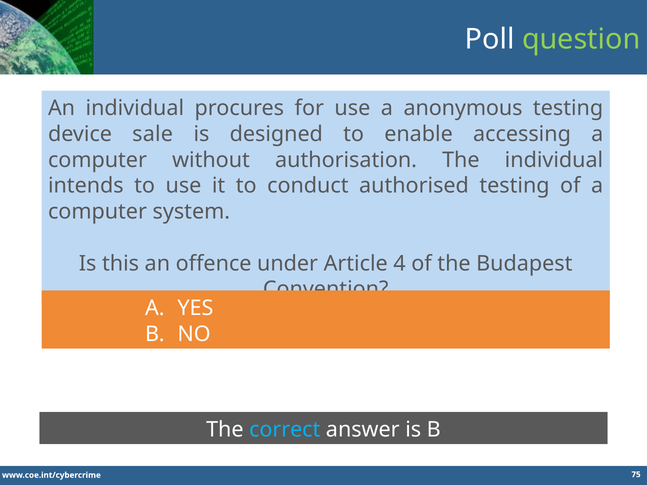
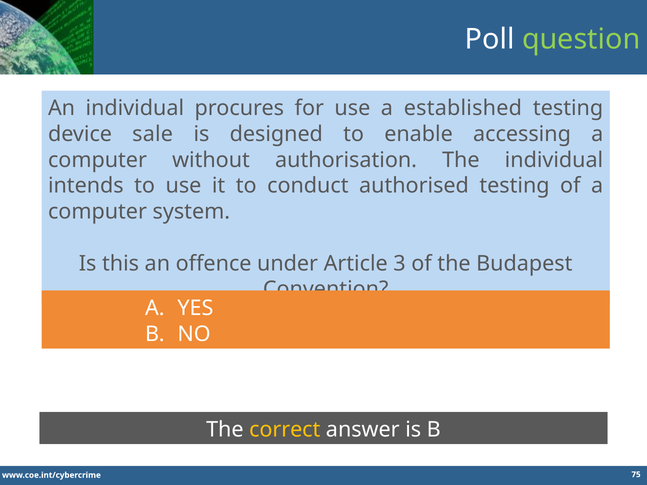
anonymous: anonymous -> established (463, 108)
4: 4 -> 3 (399, 264)
correct colour: light blue -> yellow (285, 430)
